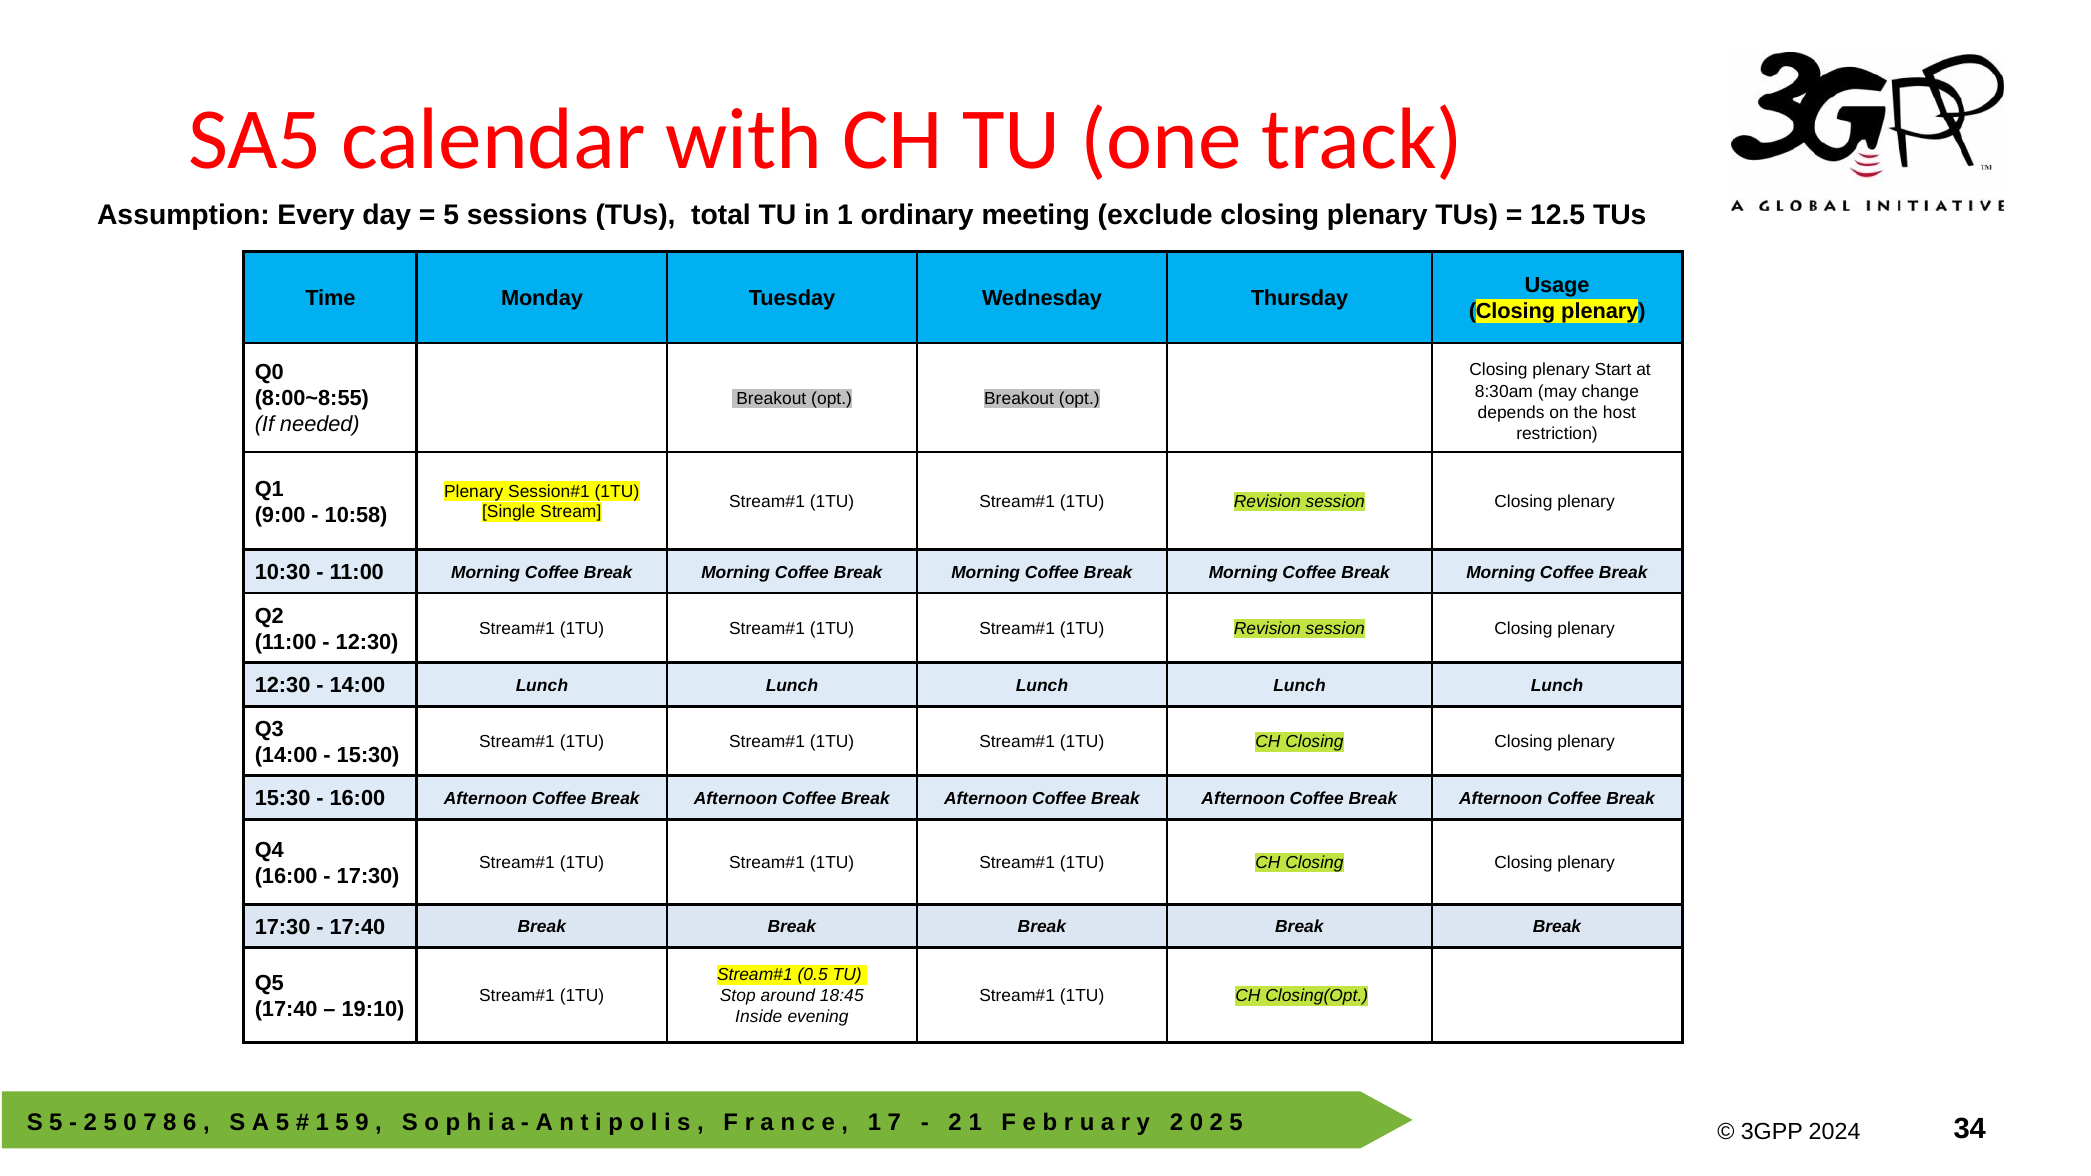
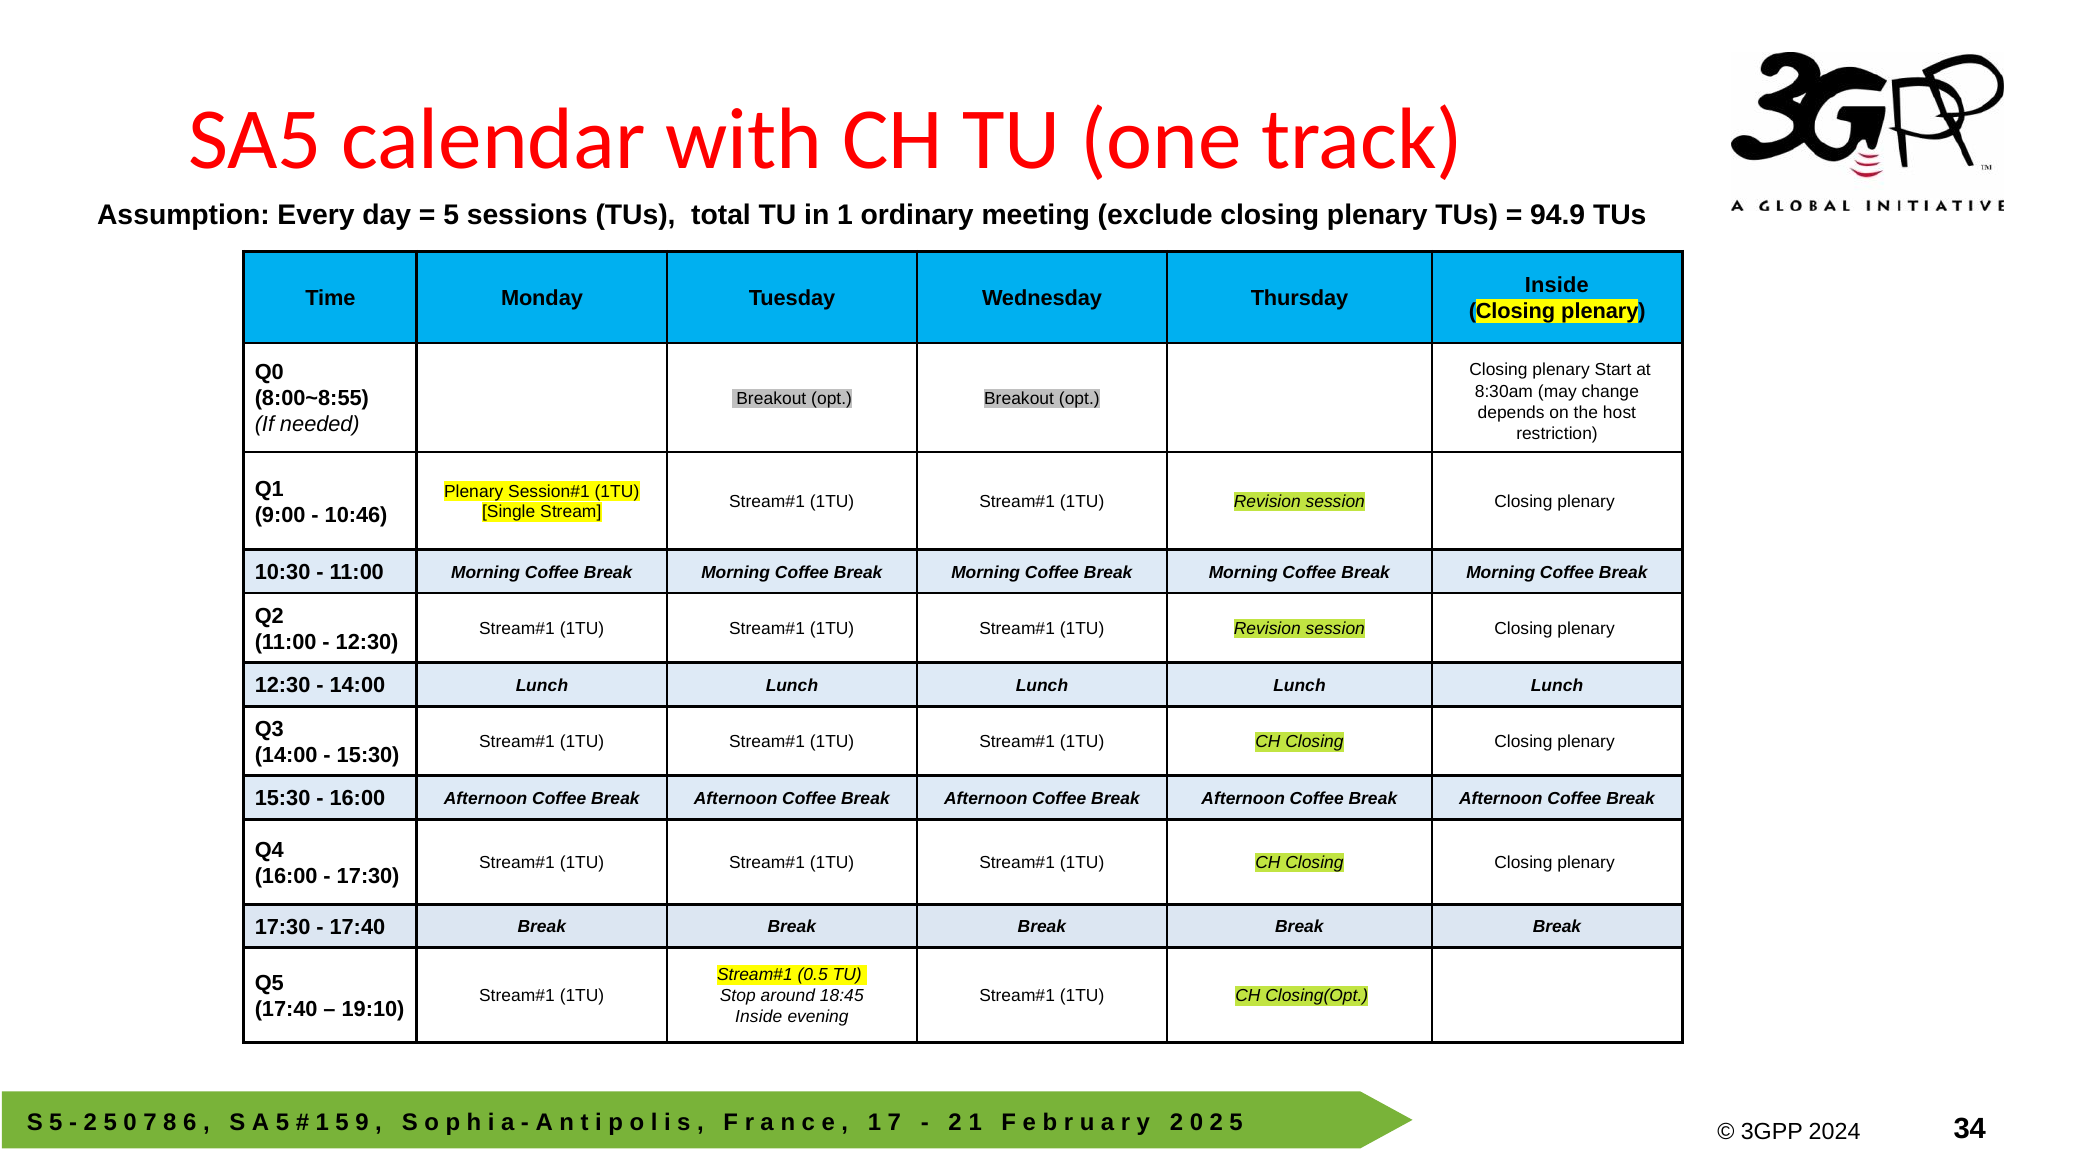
12.5: 12.5 -> 94.9 (1558, 215)
Usage: Usage -> Inside (1557, 285)
10:58: 10:58 -> 10:46 (356, 515)
